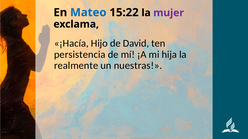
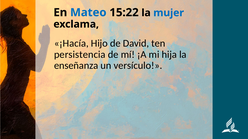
mujer colour: purple -> blue (169, 13)
realmente: realmente -> enseñanza (76, 66)
nuestras: nuestras -> versículo (138, 66)
